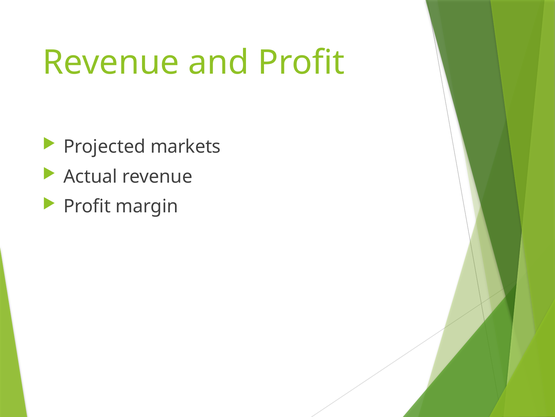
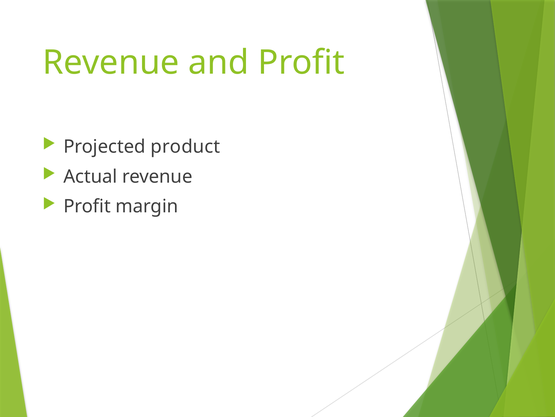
markets: markets -> product (185, 146)
